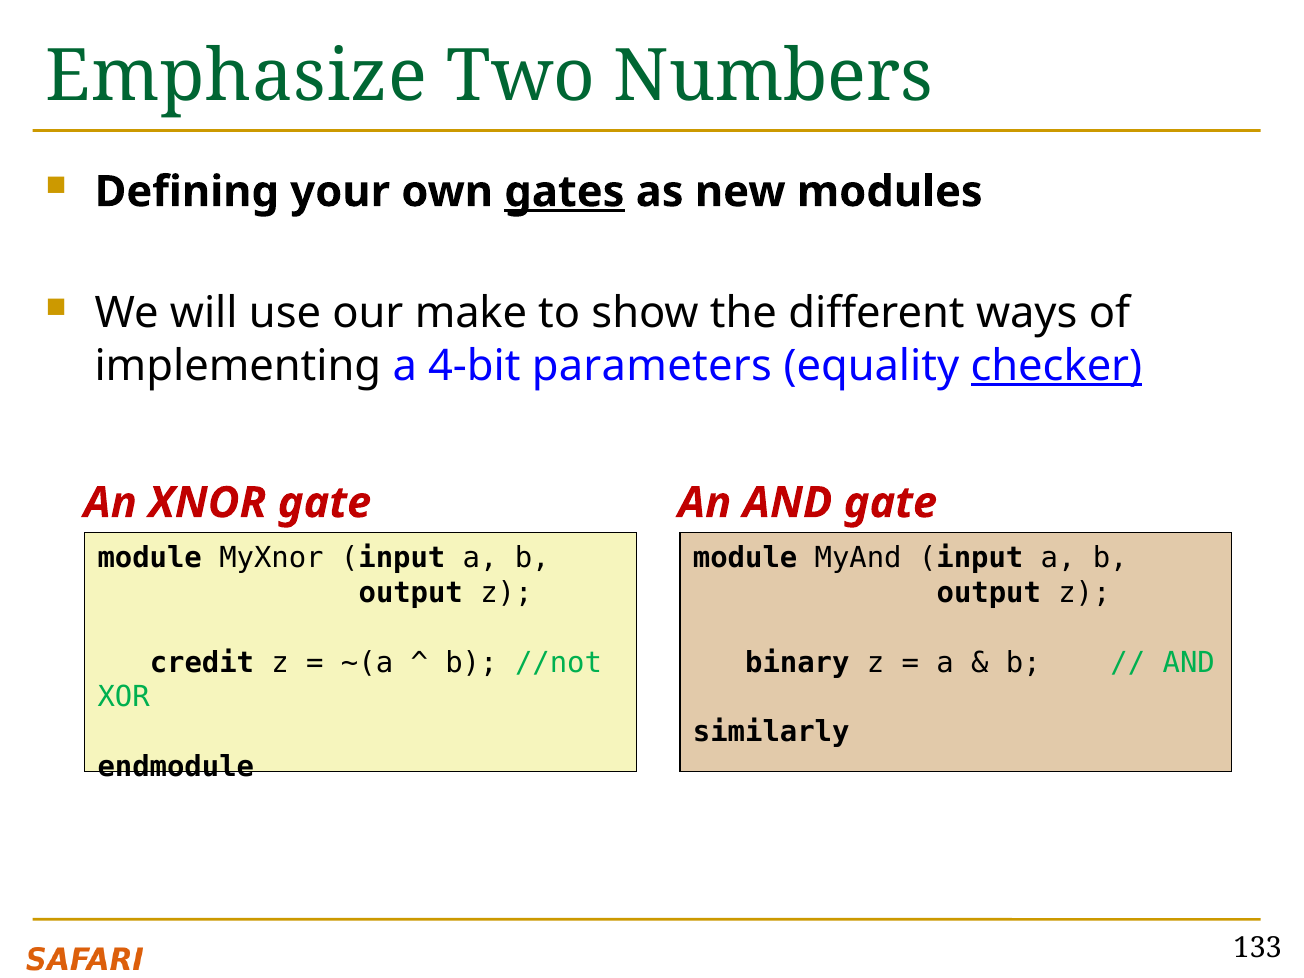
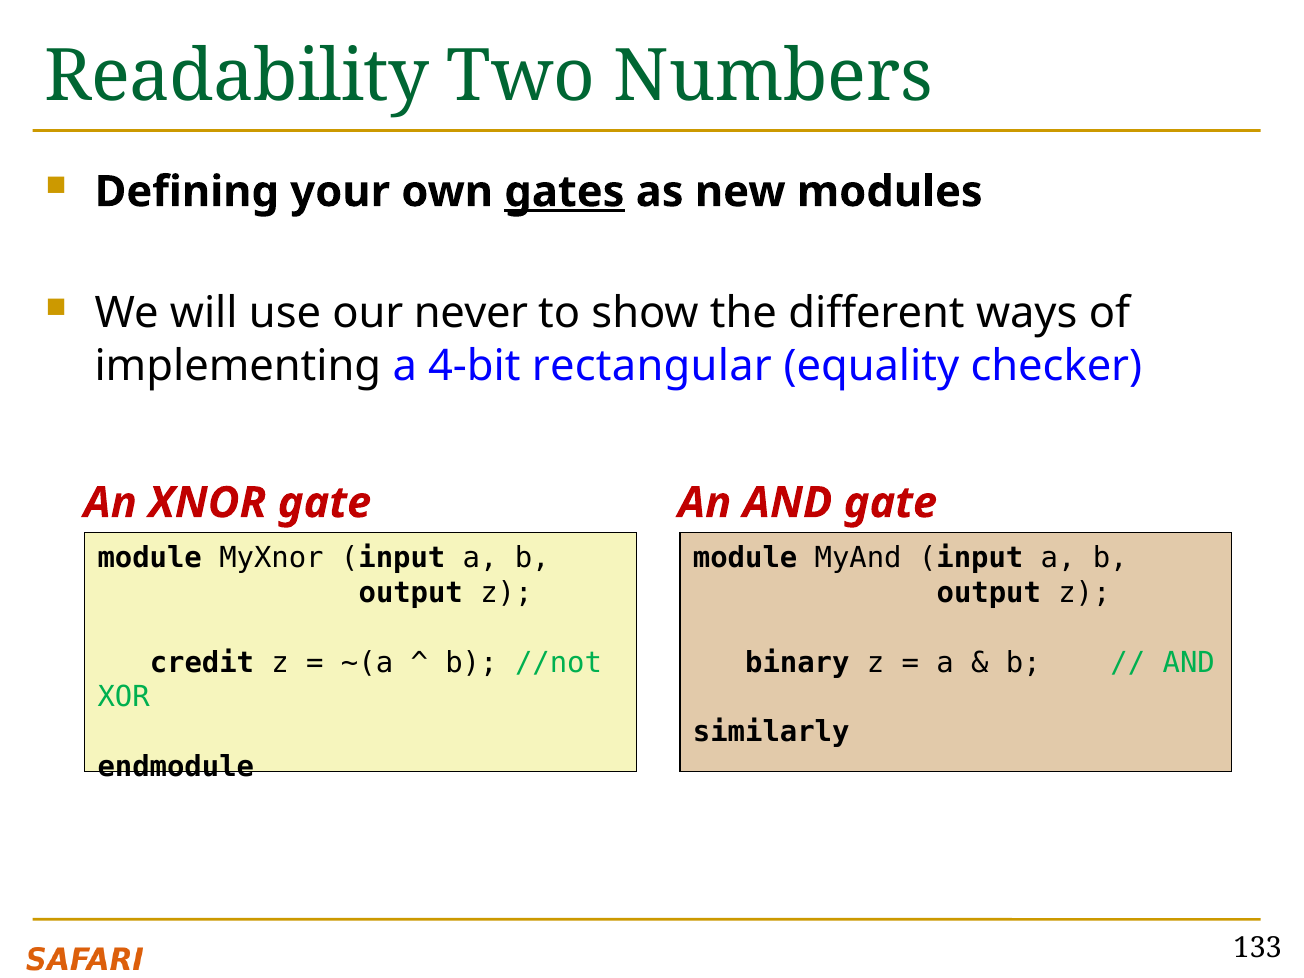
Emphasize: Emphasize -> Readability (237, 77)
make: make -> never (471, 314)
parameters: parameters -> rectangular (652, 366)
checker underline: present -> none (1056, 366)
